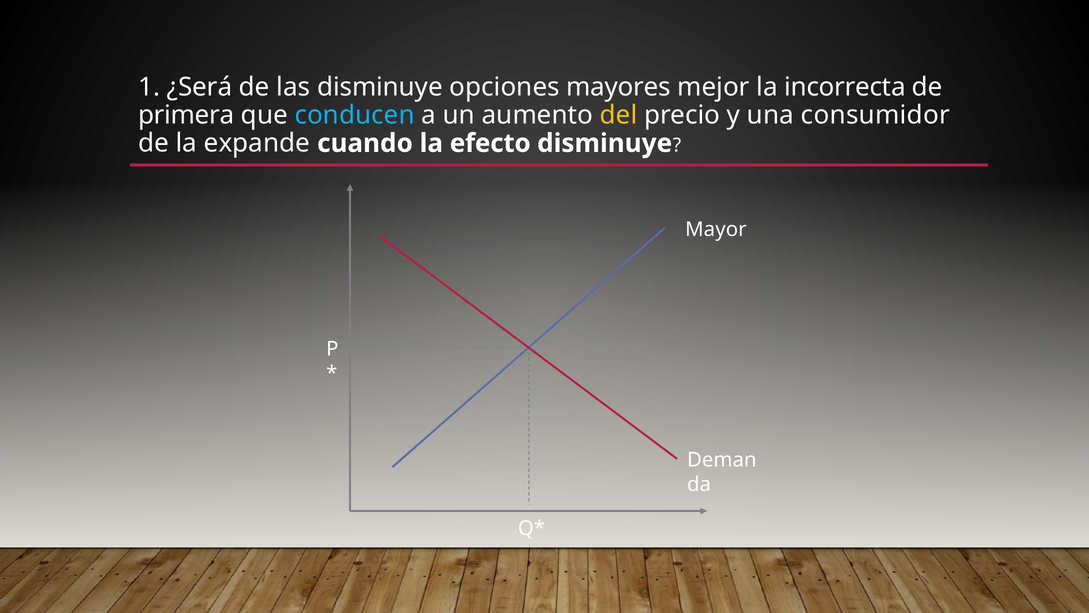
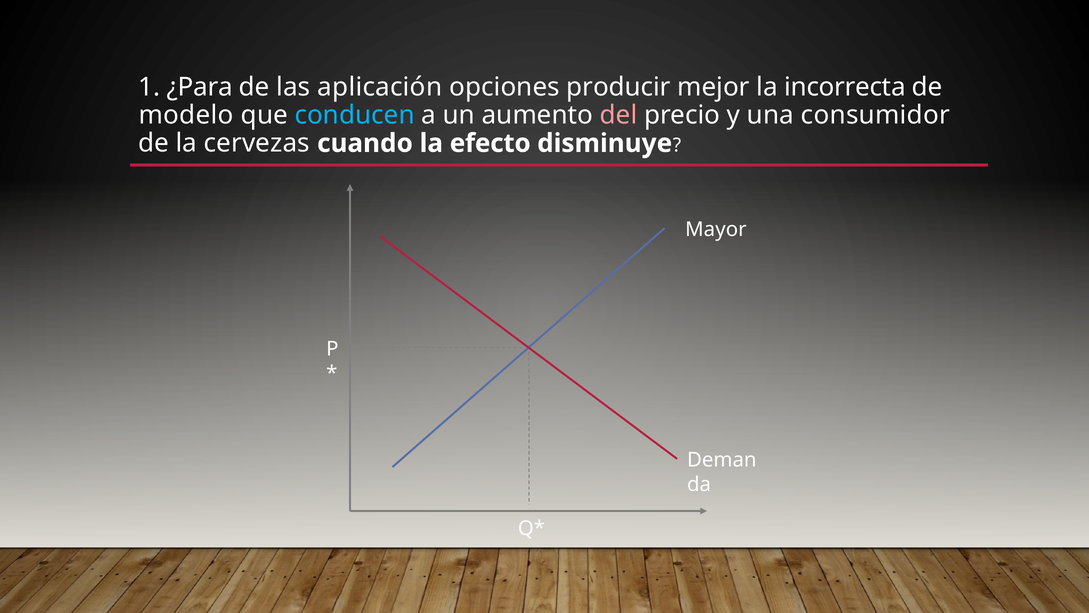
¿Será: ¿Será -> ¿Para (200, 87)
las disminuye: disminuye -> aplicación (380, 87)
mayores: mayores -> producir (619, 87)
primera: primera -> modelo (186, 115)
del colour: yellow -> pink (619, 115)
expande: expande -> cervezas (257, 143)
